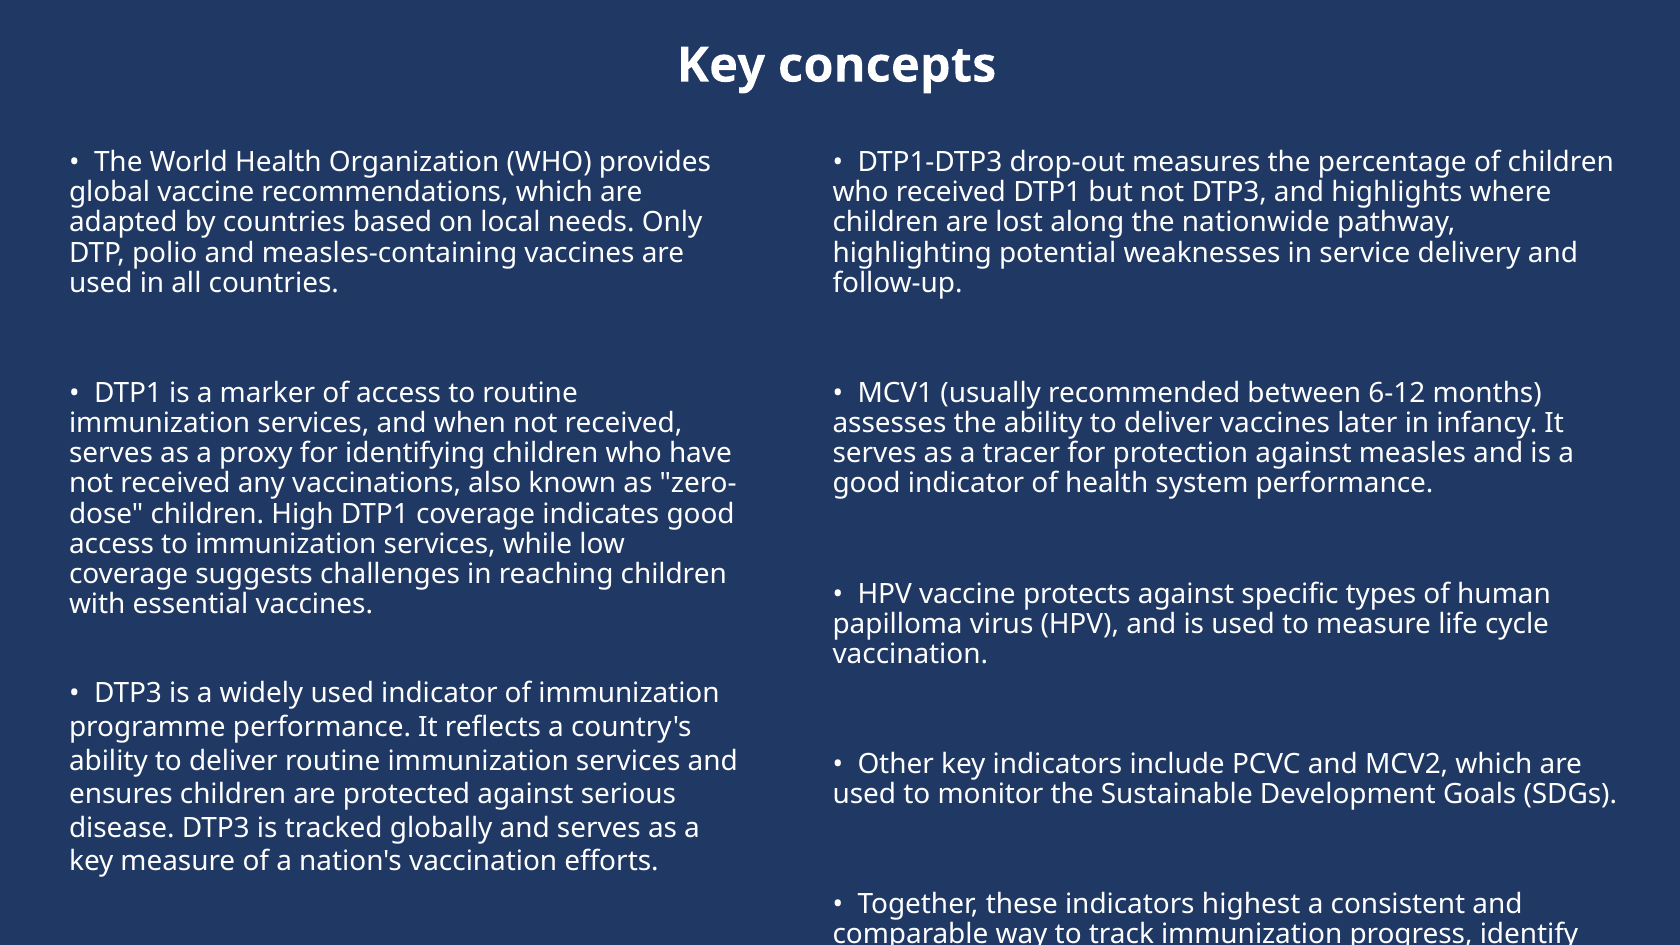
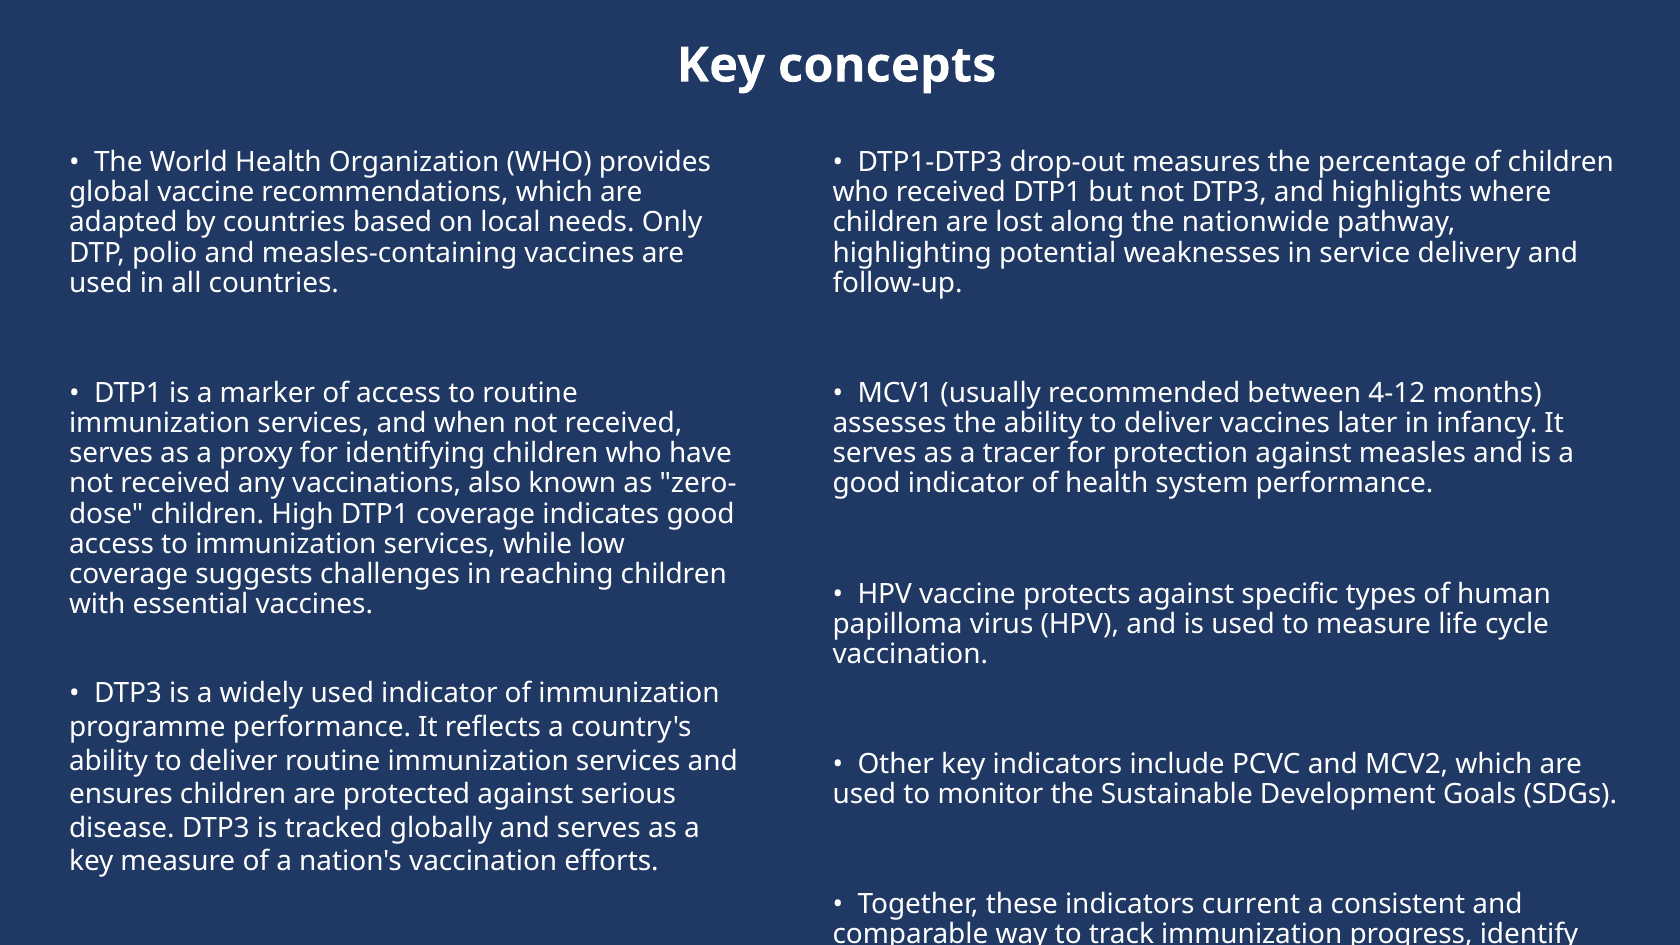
6-12: 6-12 -> 4-12 (1397, 393)
highest: highest -> current (1251, 904)
